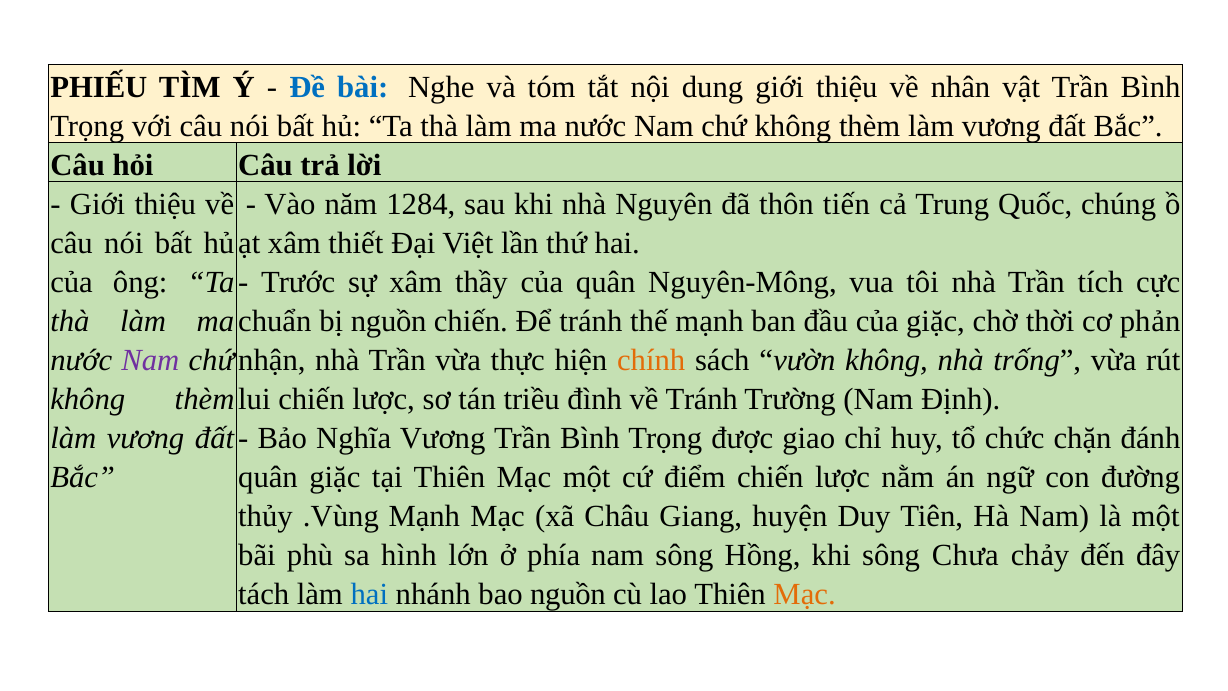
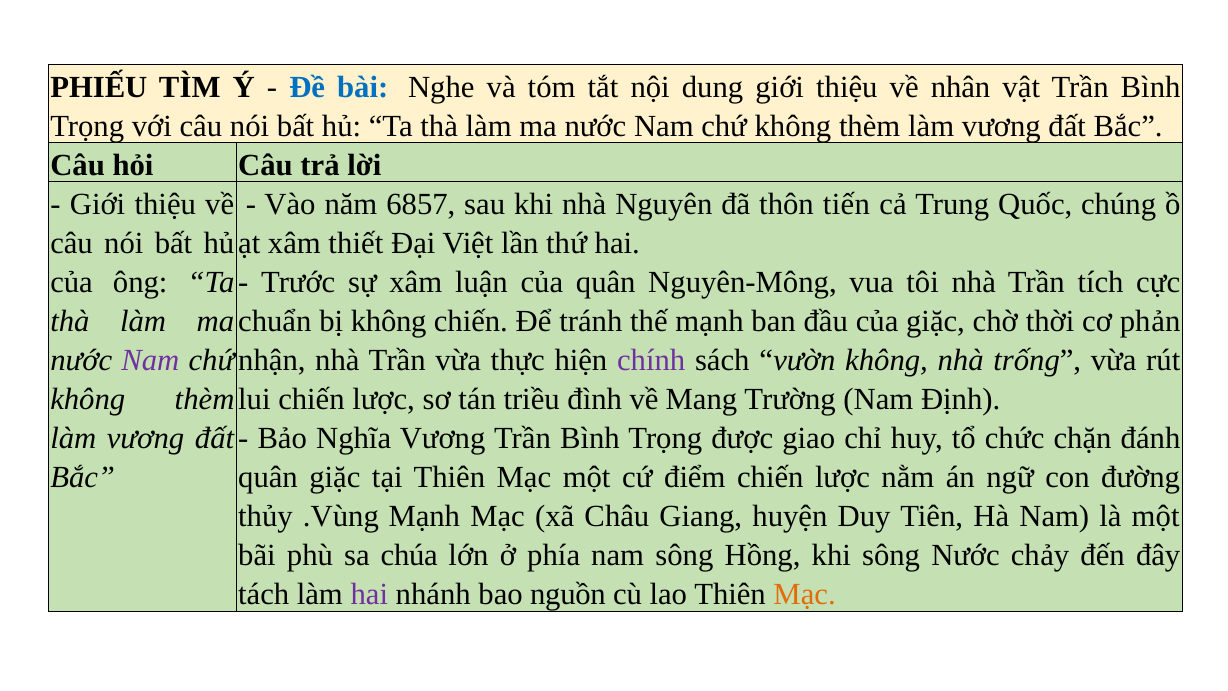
1284: 1284 -> 6857 (421, 204)
thầy: thầy -> luận (481, 282)
bị nguồn: nguồn -> không (389, 321)
chính colour: orange -> purple (651, 360)
về Tránh: Tránh -> Mang (701, 399)
hình: hình -> chúa (409, 555)
sông Chưa: Chưa -> Nước (966, 555)
hai colour: blue -> purple (369, 594)
